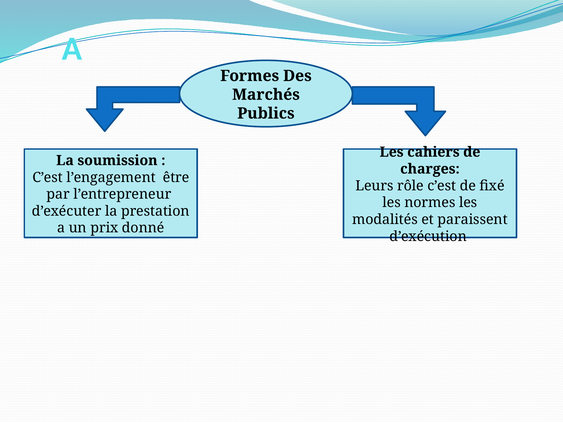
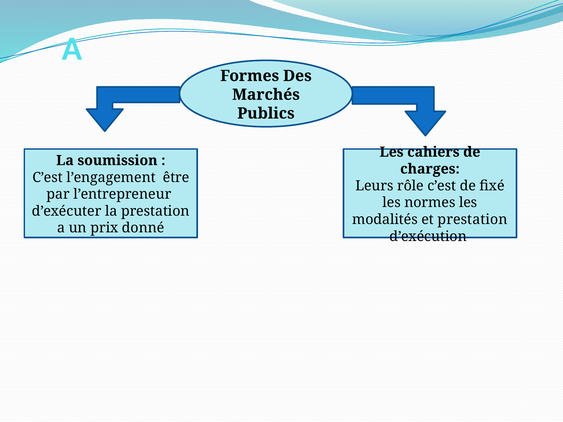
et paraissent: paraissent -> prestation (473, 220)
